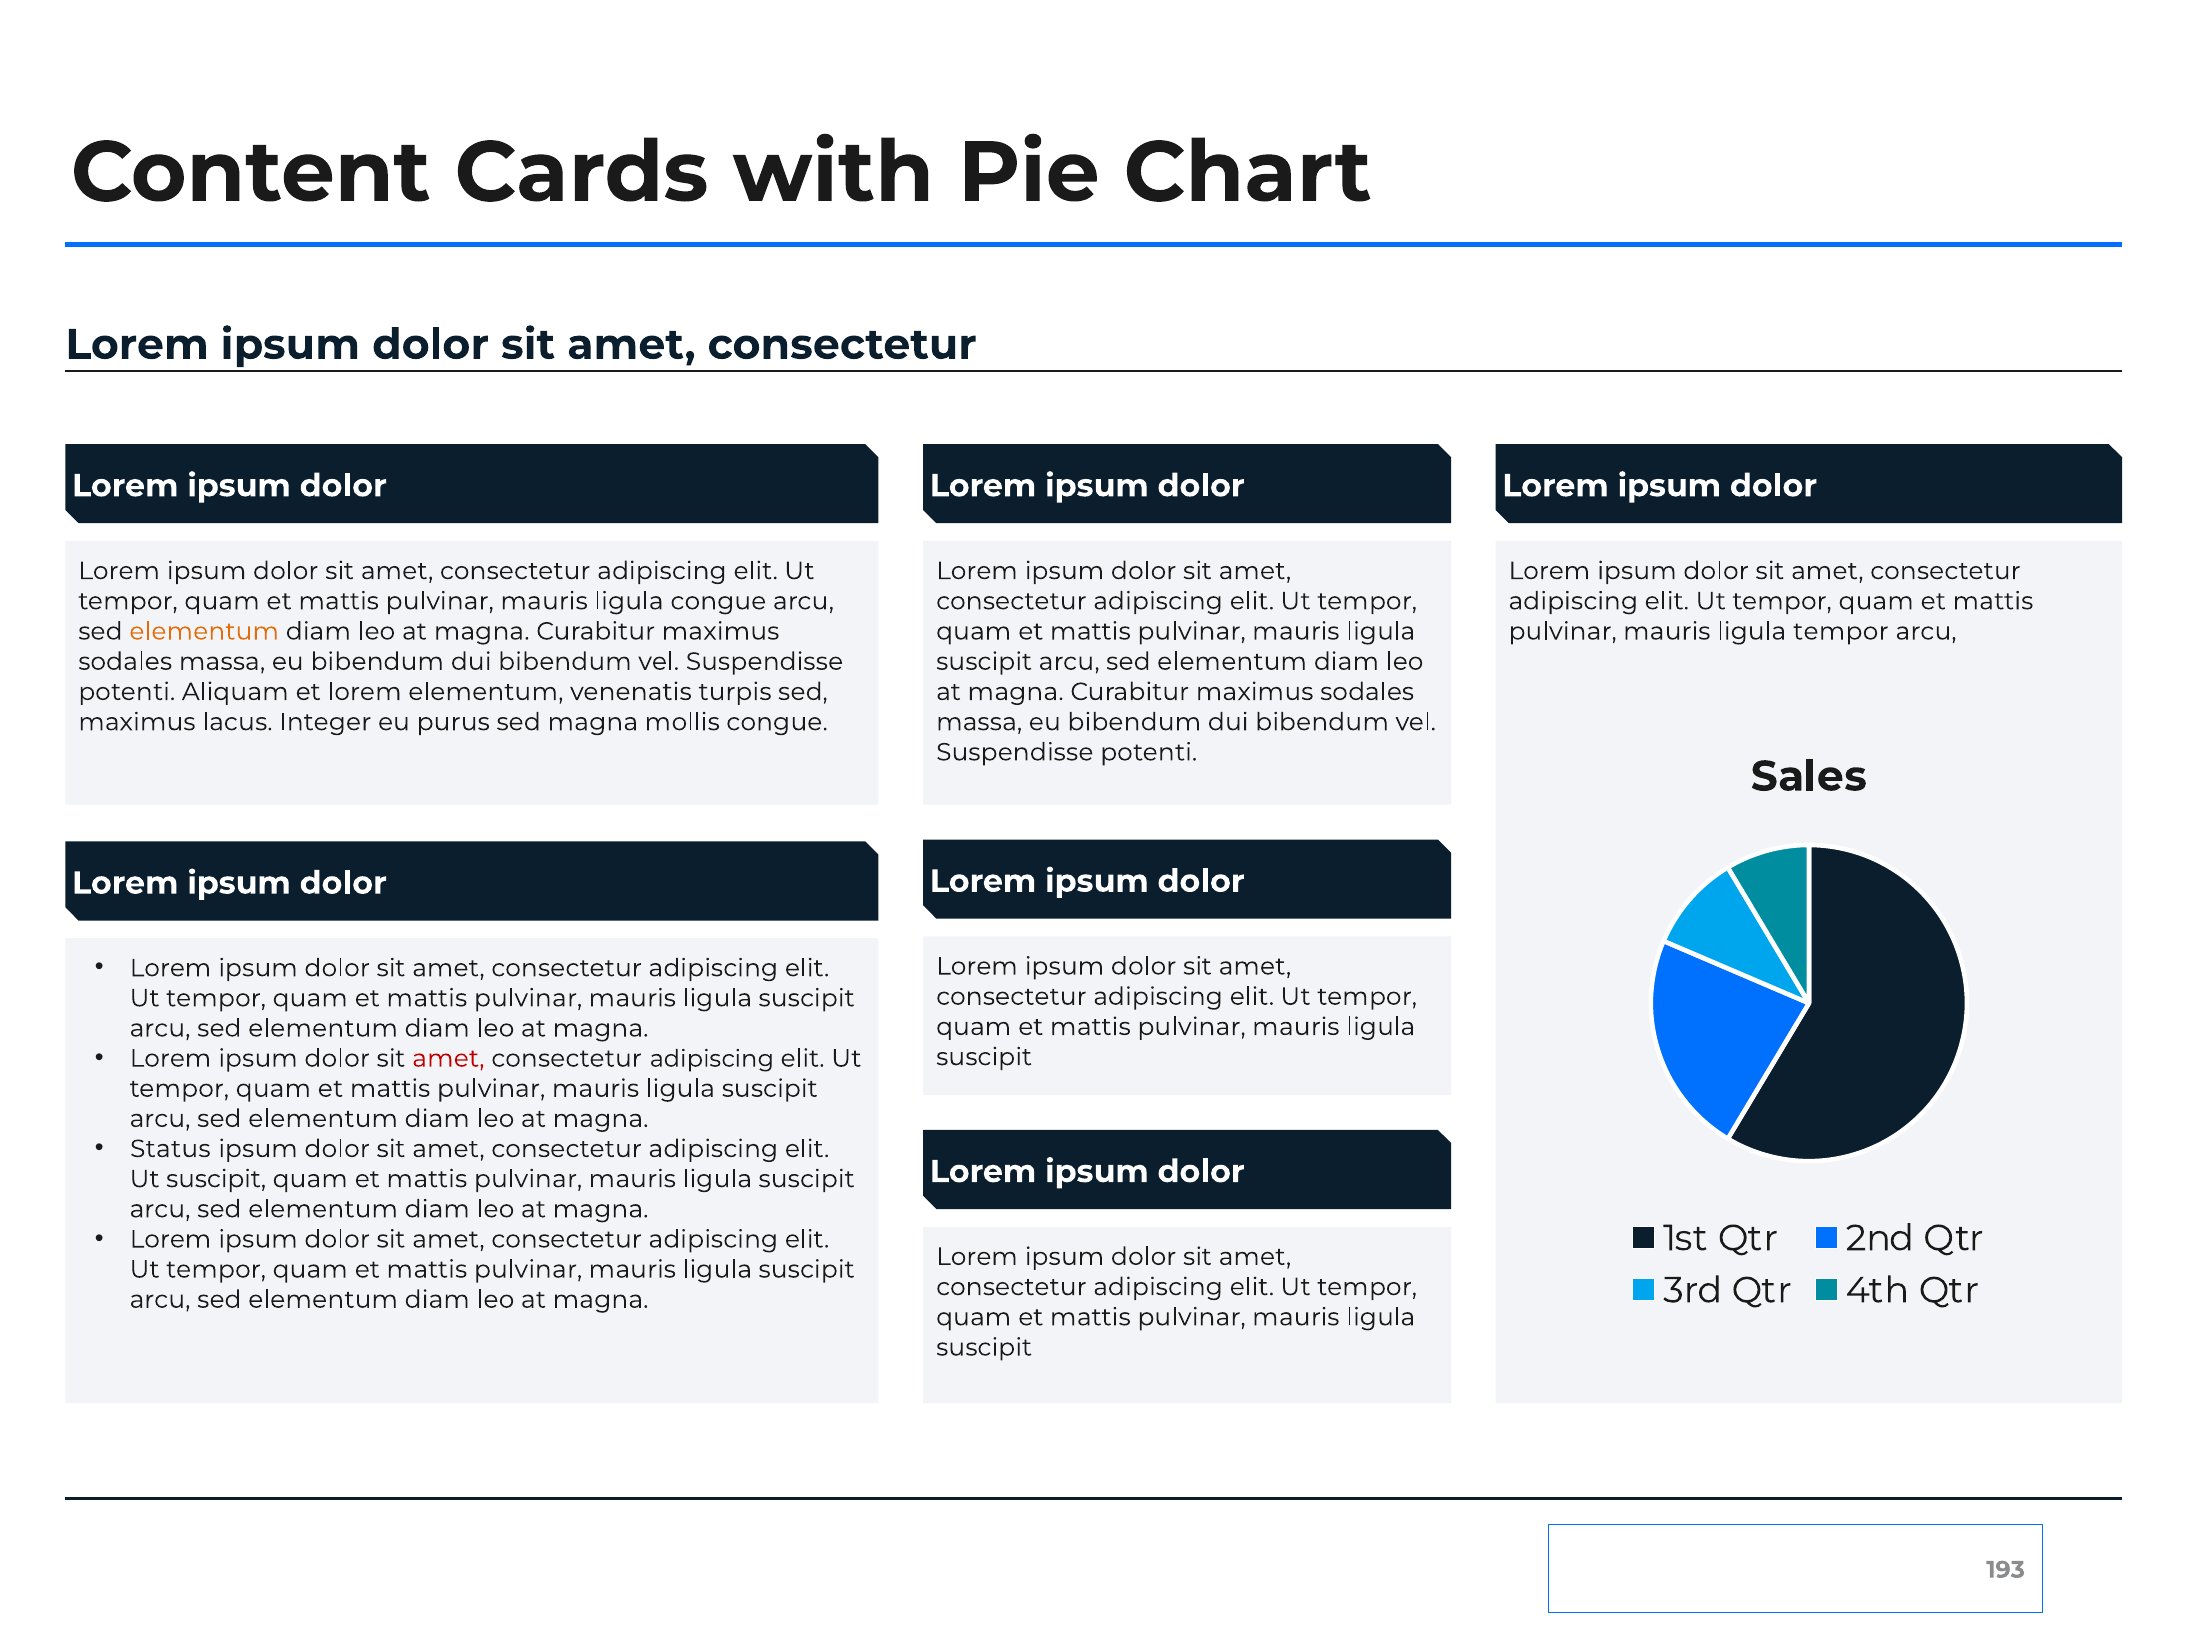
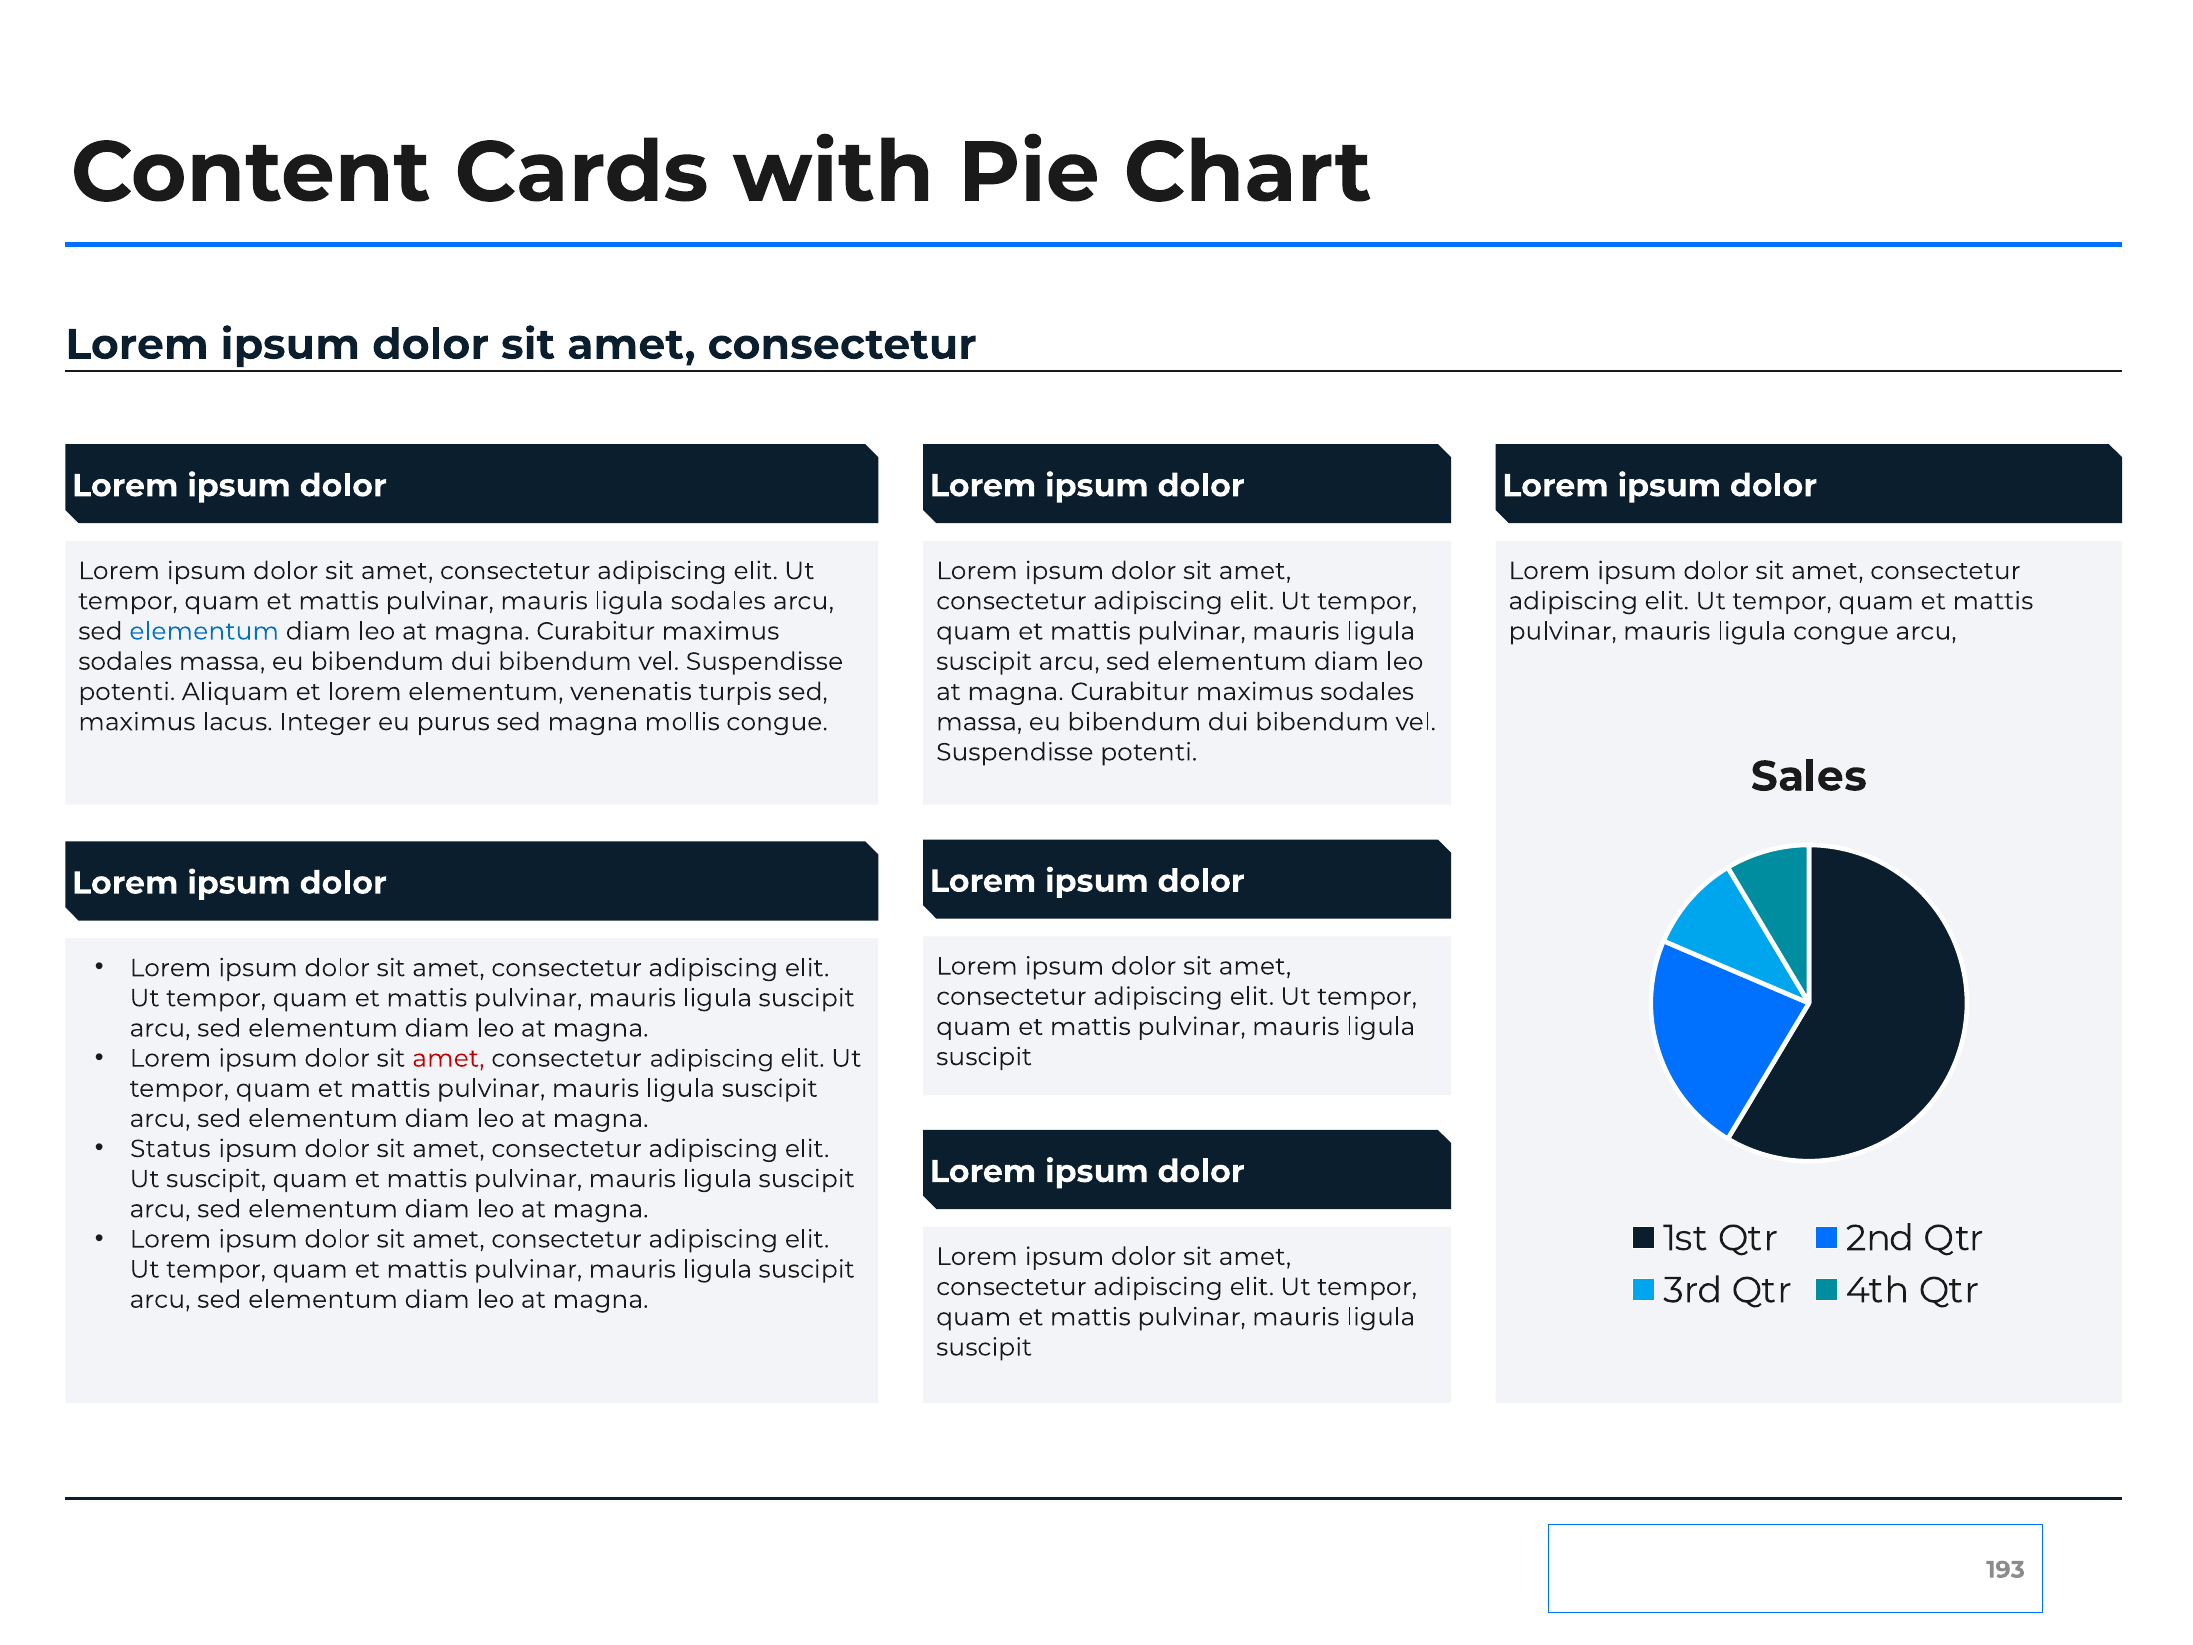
ligula congue: congue -> sodales (718, 601)
elementum colour: orange -> blue (204, 631)
ligula tempor: tempor -> congue (1841, 631)
